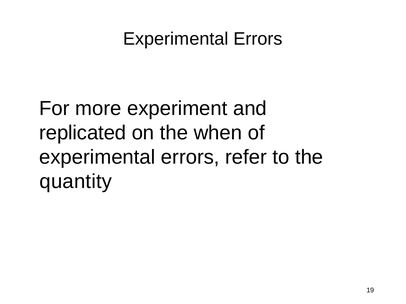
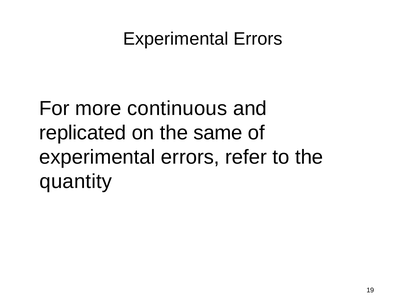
experiment: experiment -> continuous (177, 109)
when: when -> same (218, 133)
